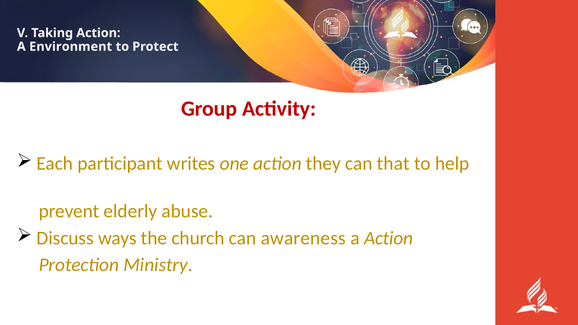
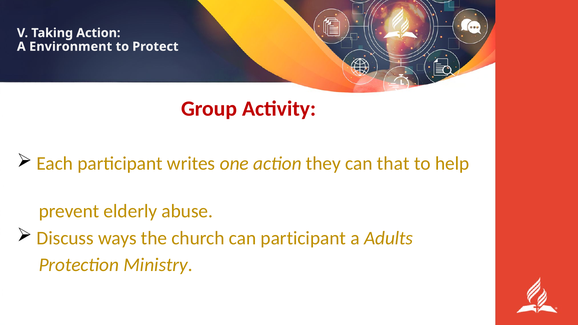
can awareness: awareness -> participant (303, 238)
a Action: Action -> Adults (389, 238)
